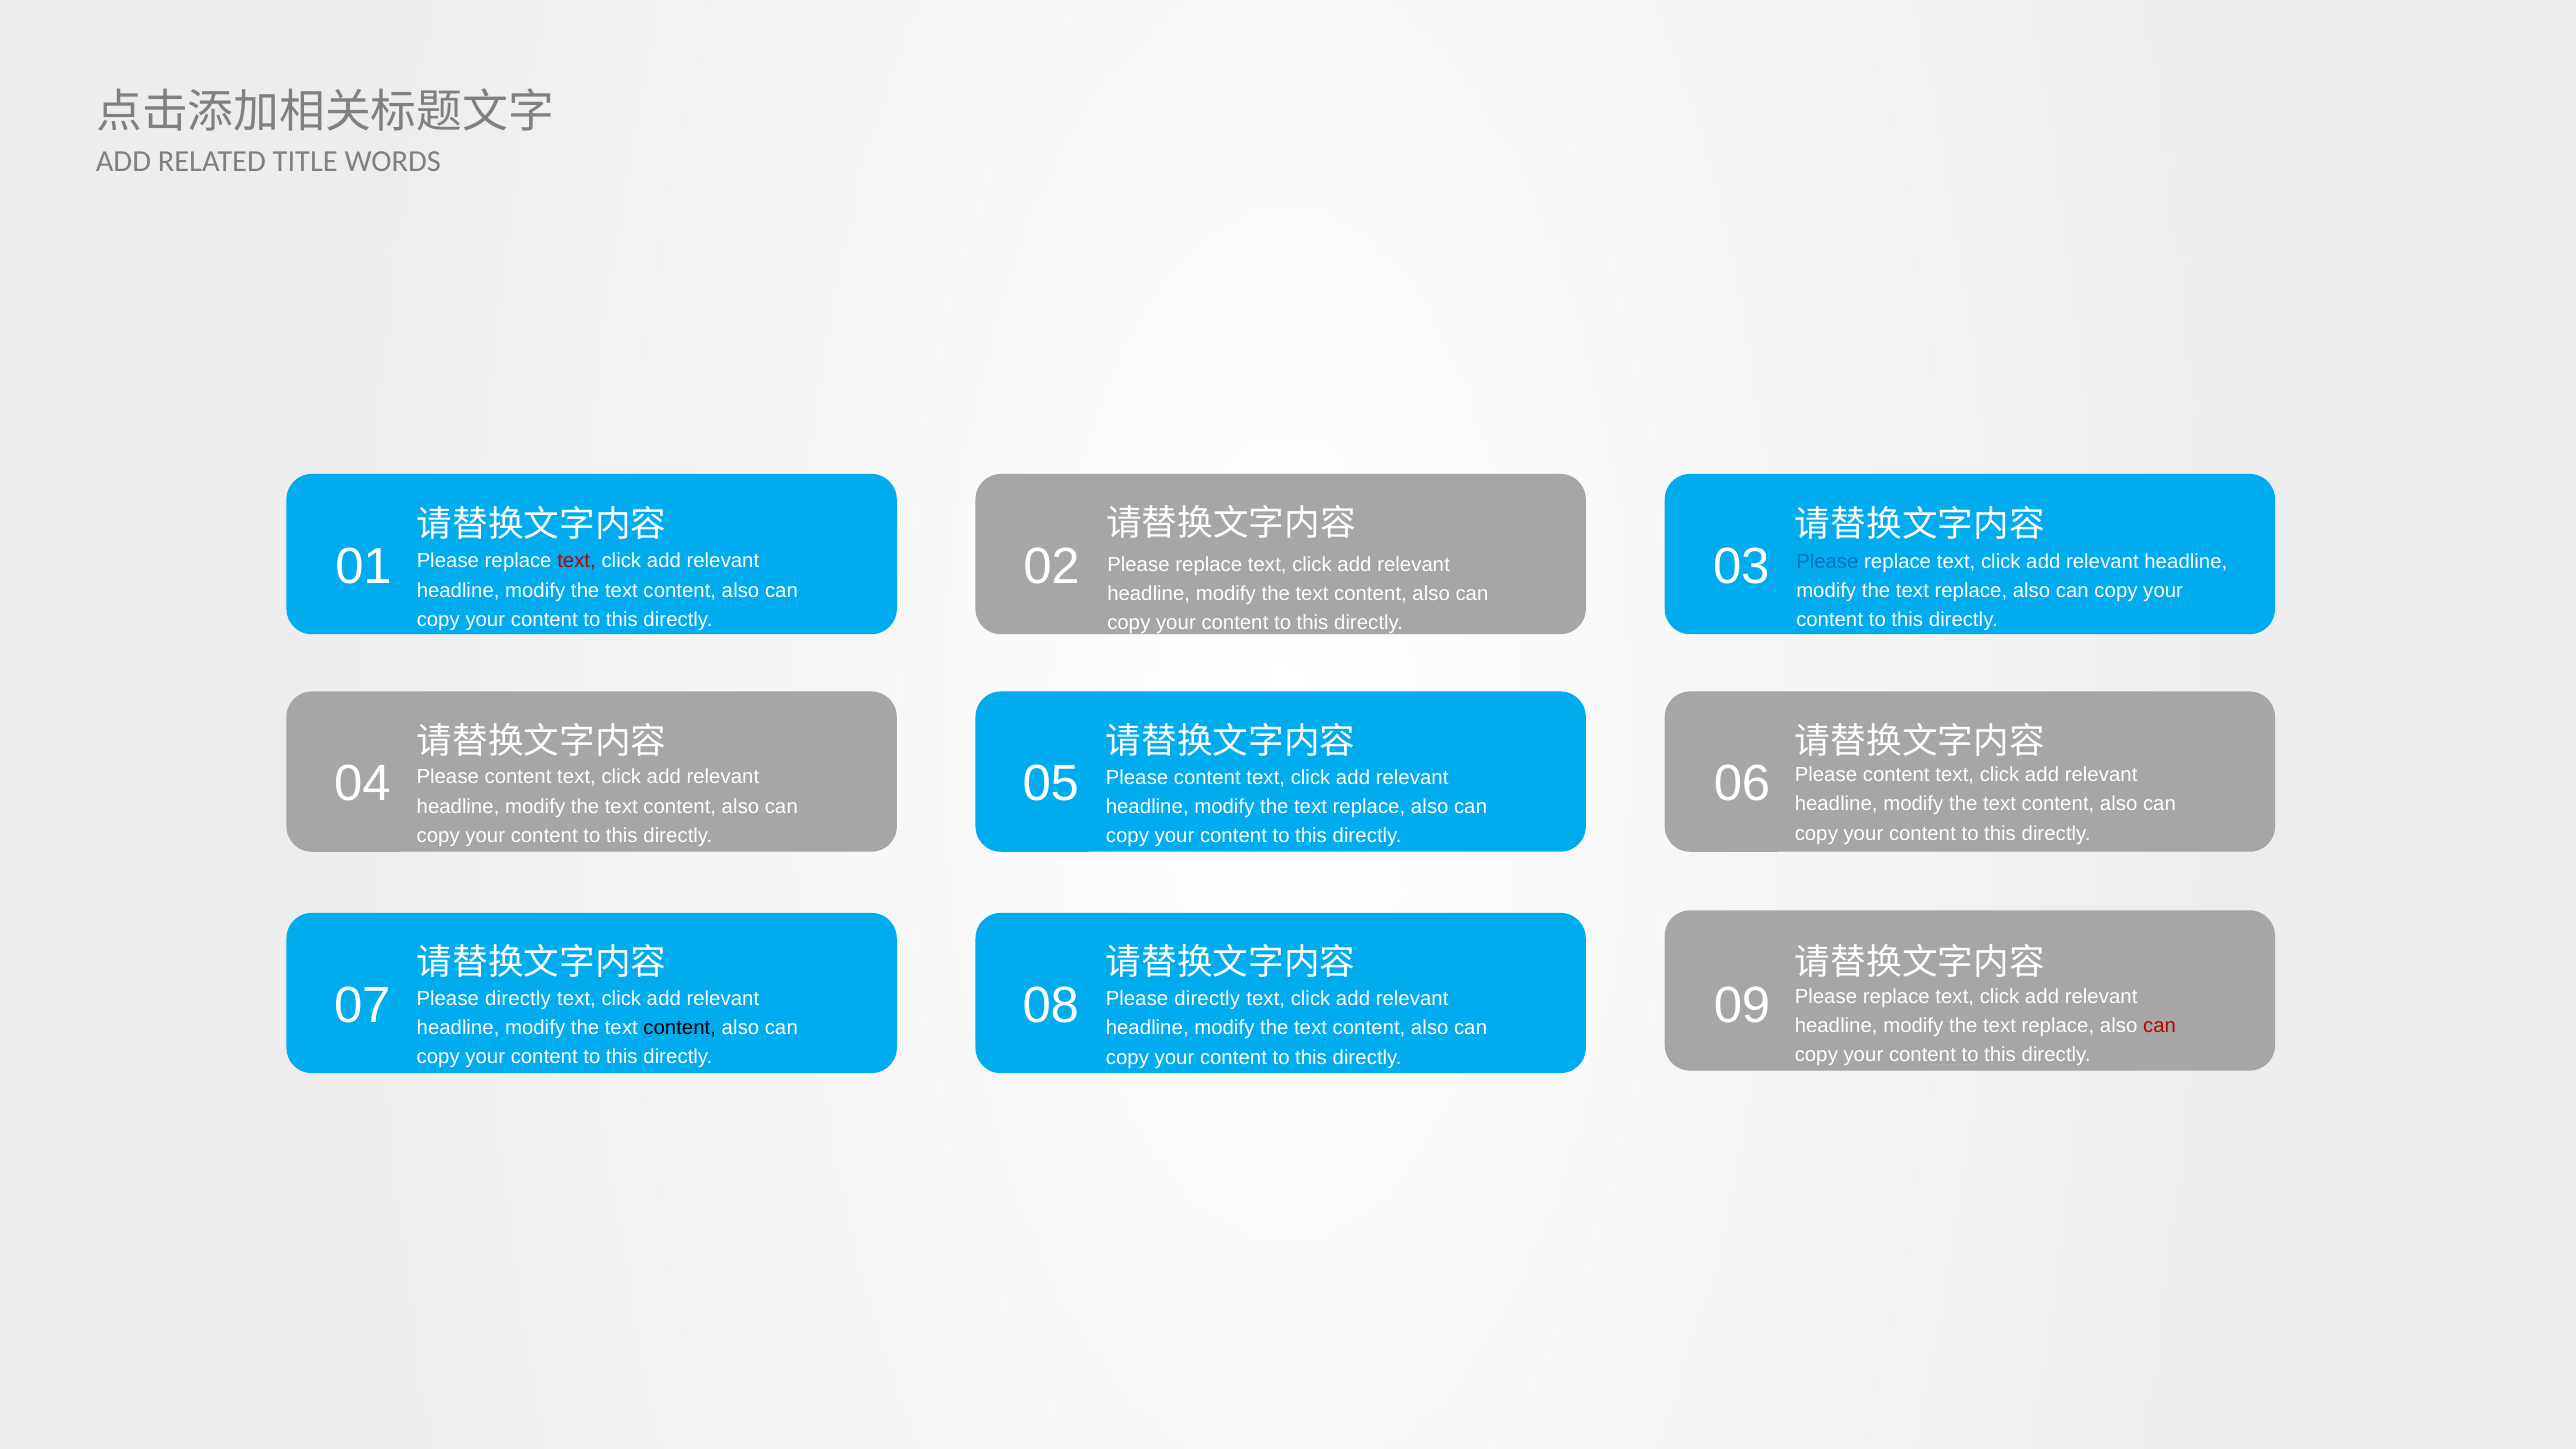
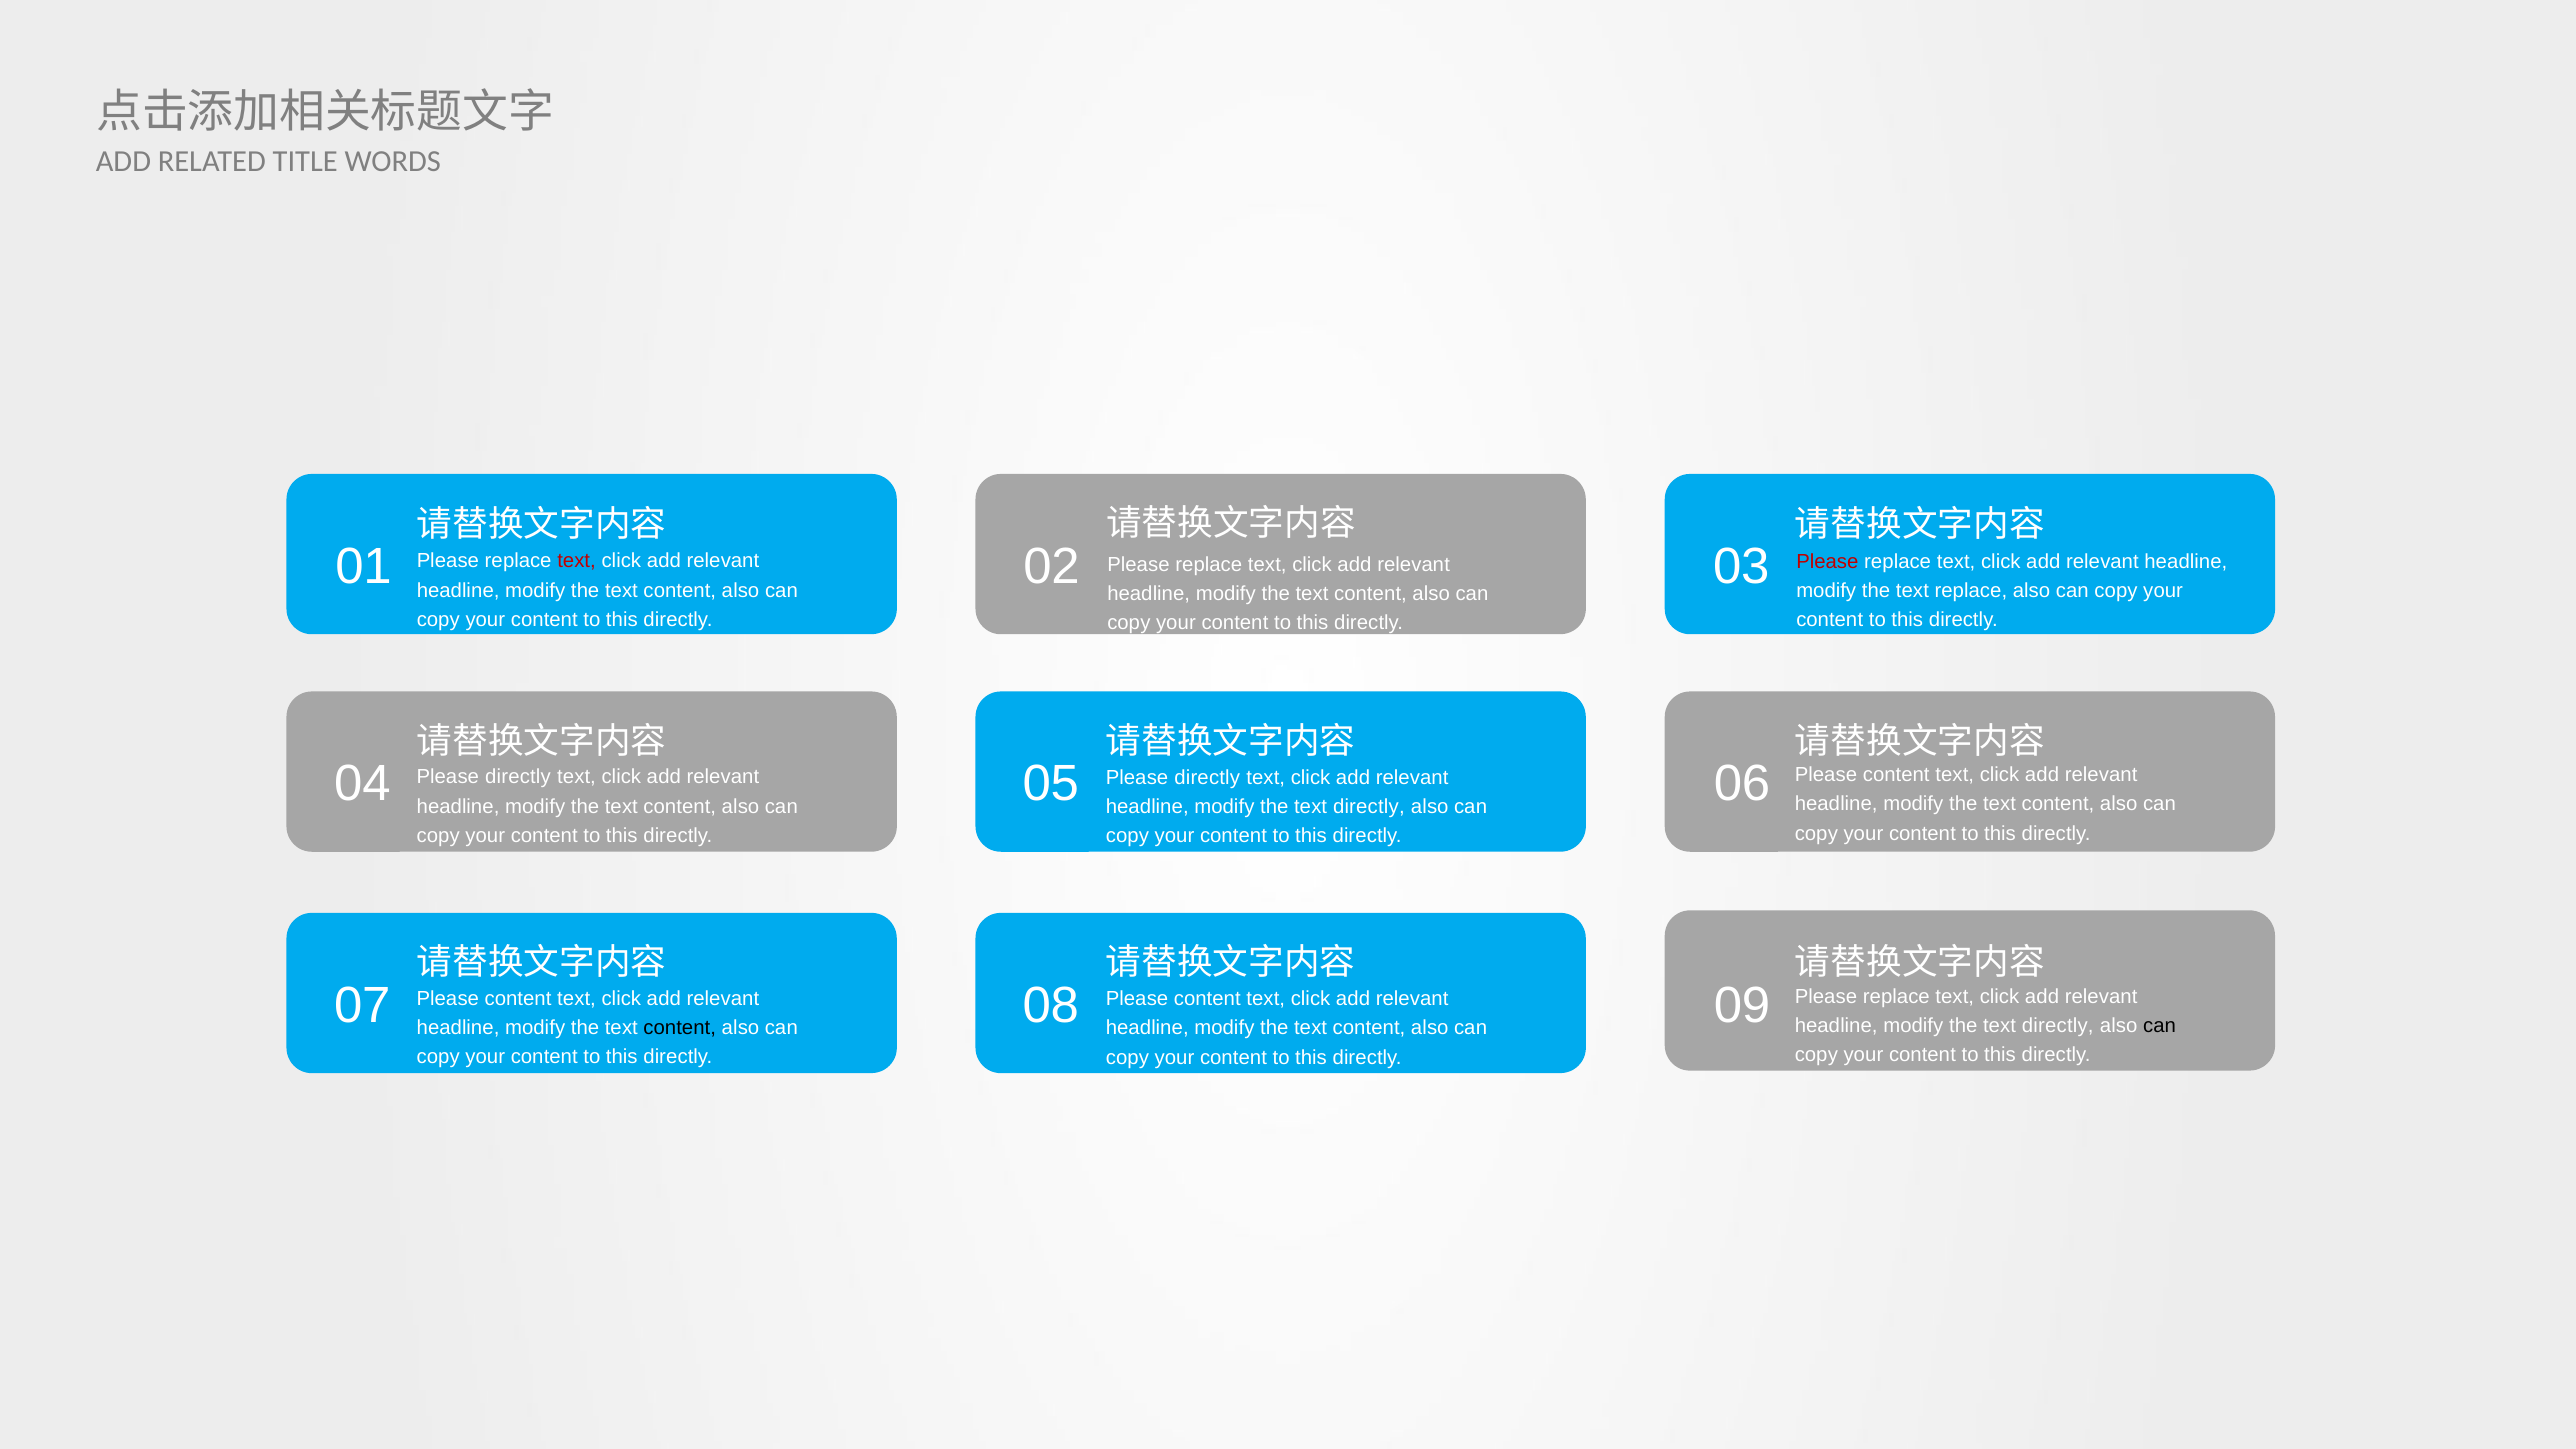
Please colour: blue -> red (1827, 562)
content: content -> directly (518, 777)
content: content -> directly (1207, 778)
replace: replace -> directly (1369, 807)
directly: directly -> content (518, 998)
directly: directly -> content (1207, 999)
replace: replace -> directly (2058, 1026)
can colour: red -> black (2160, 1026)
